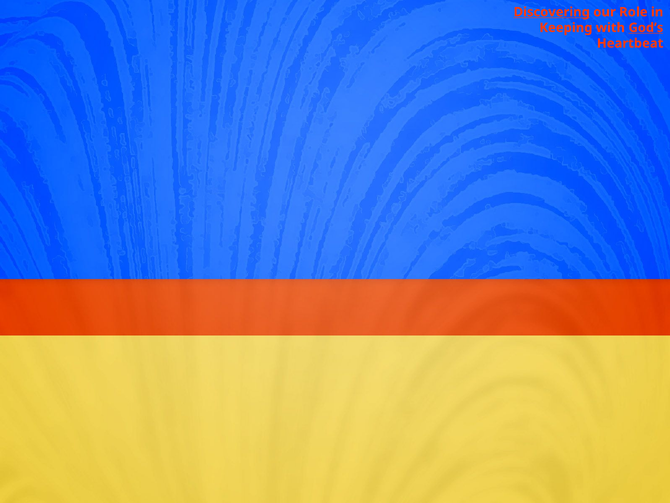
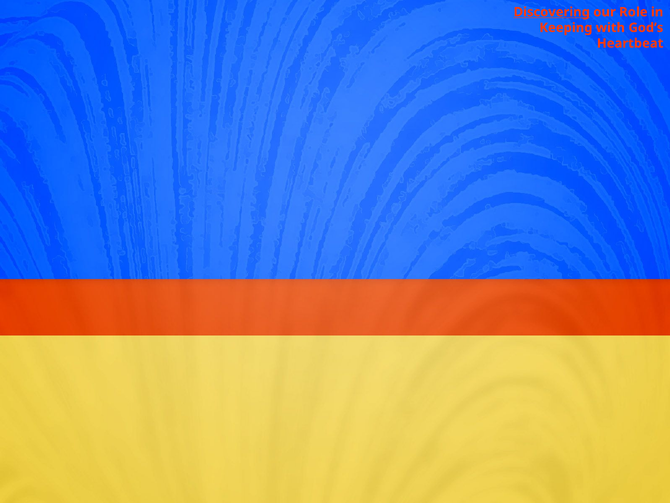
God’s underline: present -> none (646, 28)
